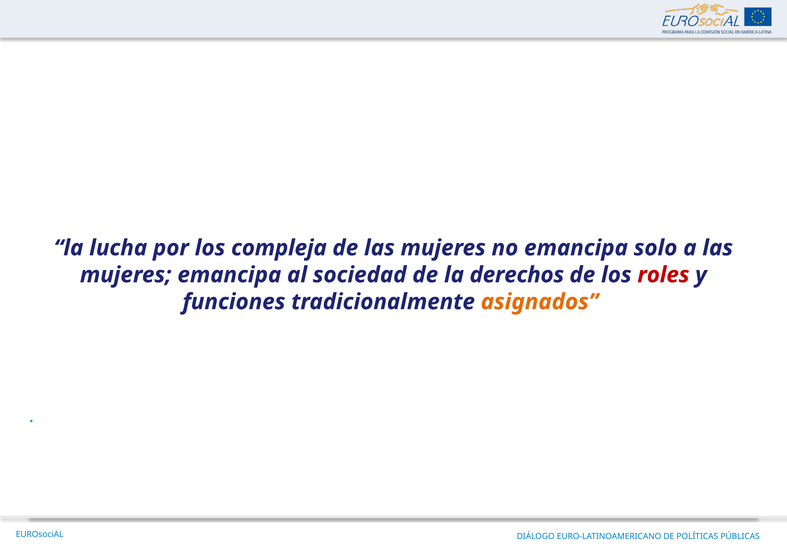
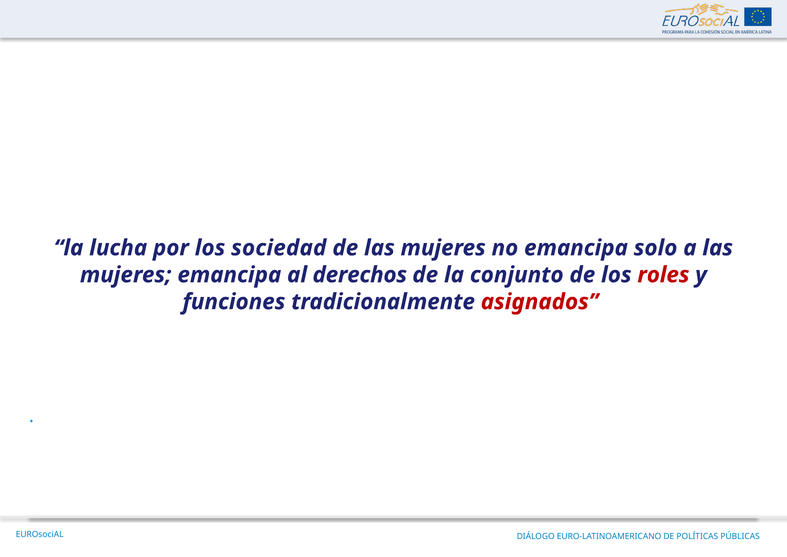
compleja: compleja -> sociedad (279, 248)
sociedad: sociedad -> derechos (360, 275)
derechos: derechos -> conjunto (517, 275)
asignados colour: orange -> red (540, 302)
